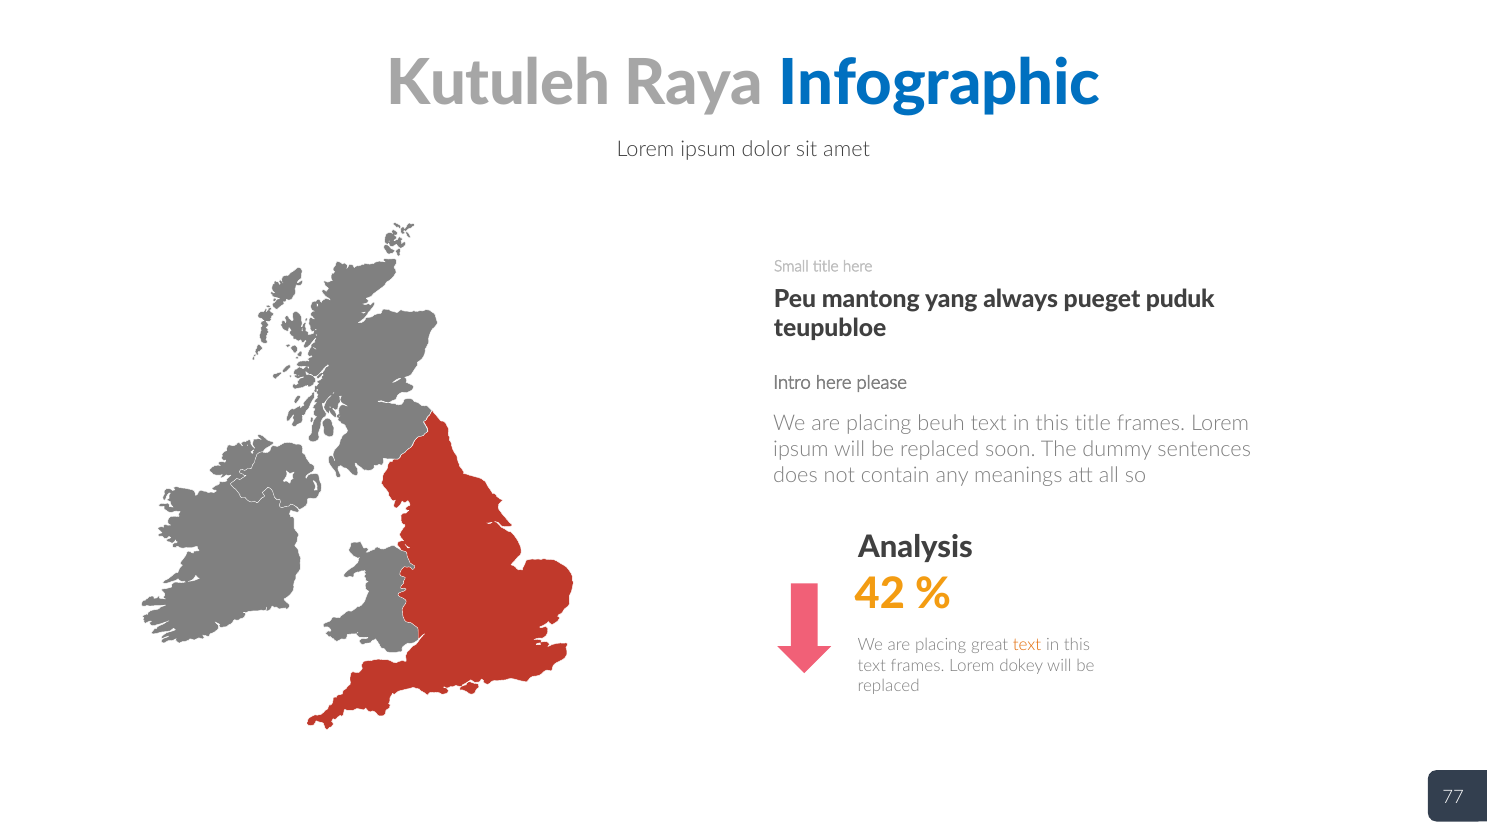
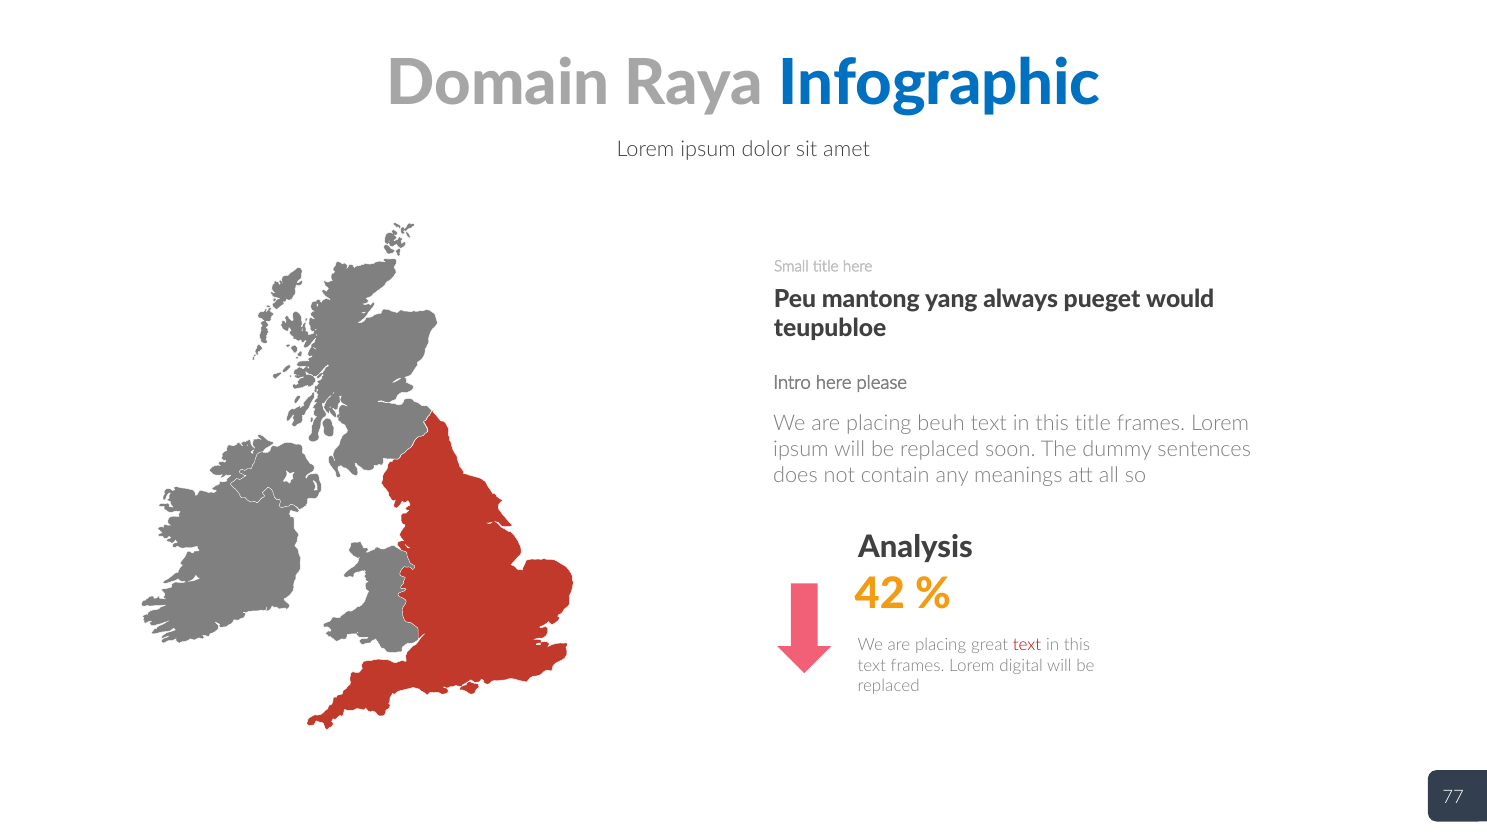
Kutuleh: Kutuleh -> Domain (498, 84)
puduk: puduk -> would (1180, 299)
text colour: orange -> red (1027, 645)
dokey: dokey -> digital (1021, 666)
